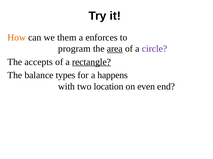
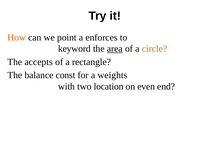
them: them -> point (67, 38)
program: program -> keyword (74, 49)
circle colour: purple -> orange (154, 49)
rectangle underline: present -> none (92, 62)
types: types -> const (66, 75)
happens: happens -> weights (113, 75)
